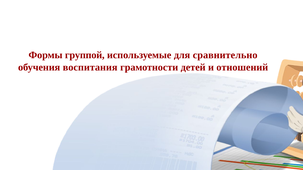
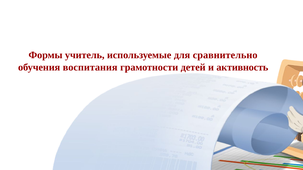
группой: группой -> учитель (85, 55)
отношений: отношений -> активность (242, 67)
